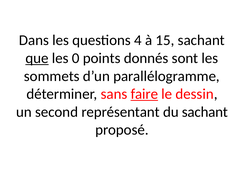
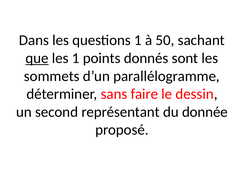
questions 4: 4 -> 1 (138, 40)
15: 15 -> 50 (165, 40)
les 0: 0 -> 1 (76, 58)
faire underline: present -> none (144, 94)
du sachant: sachant -> donnée (205, 112)
